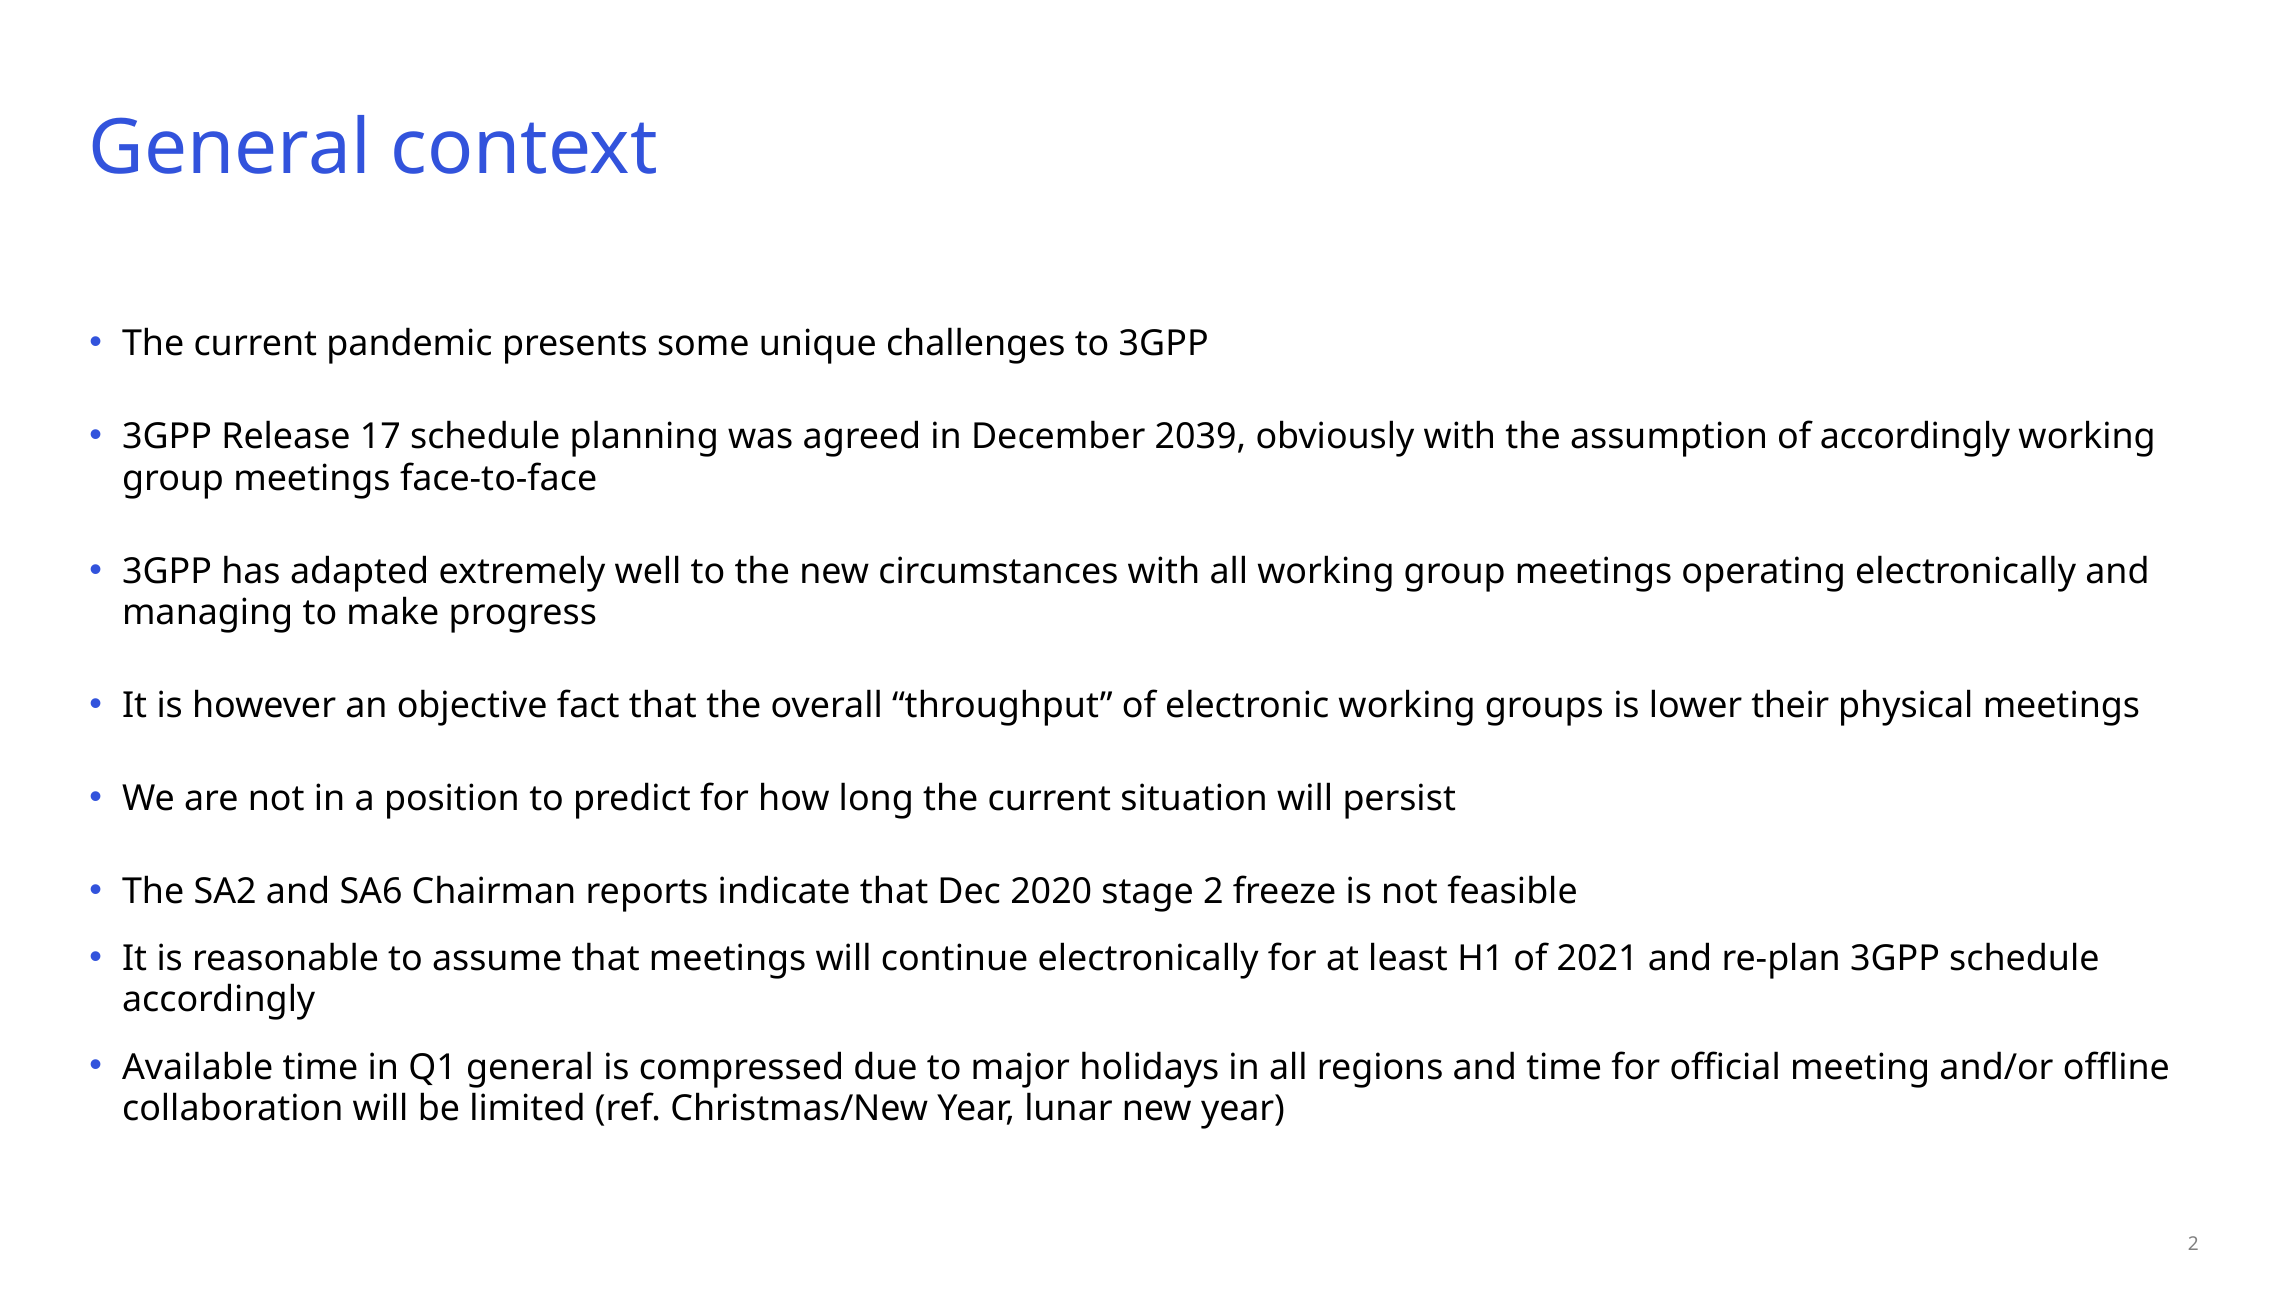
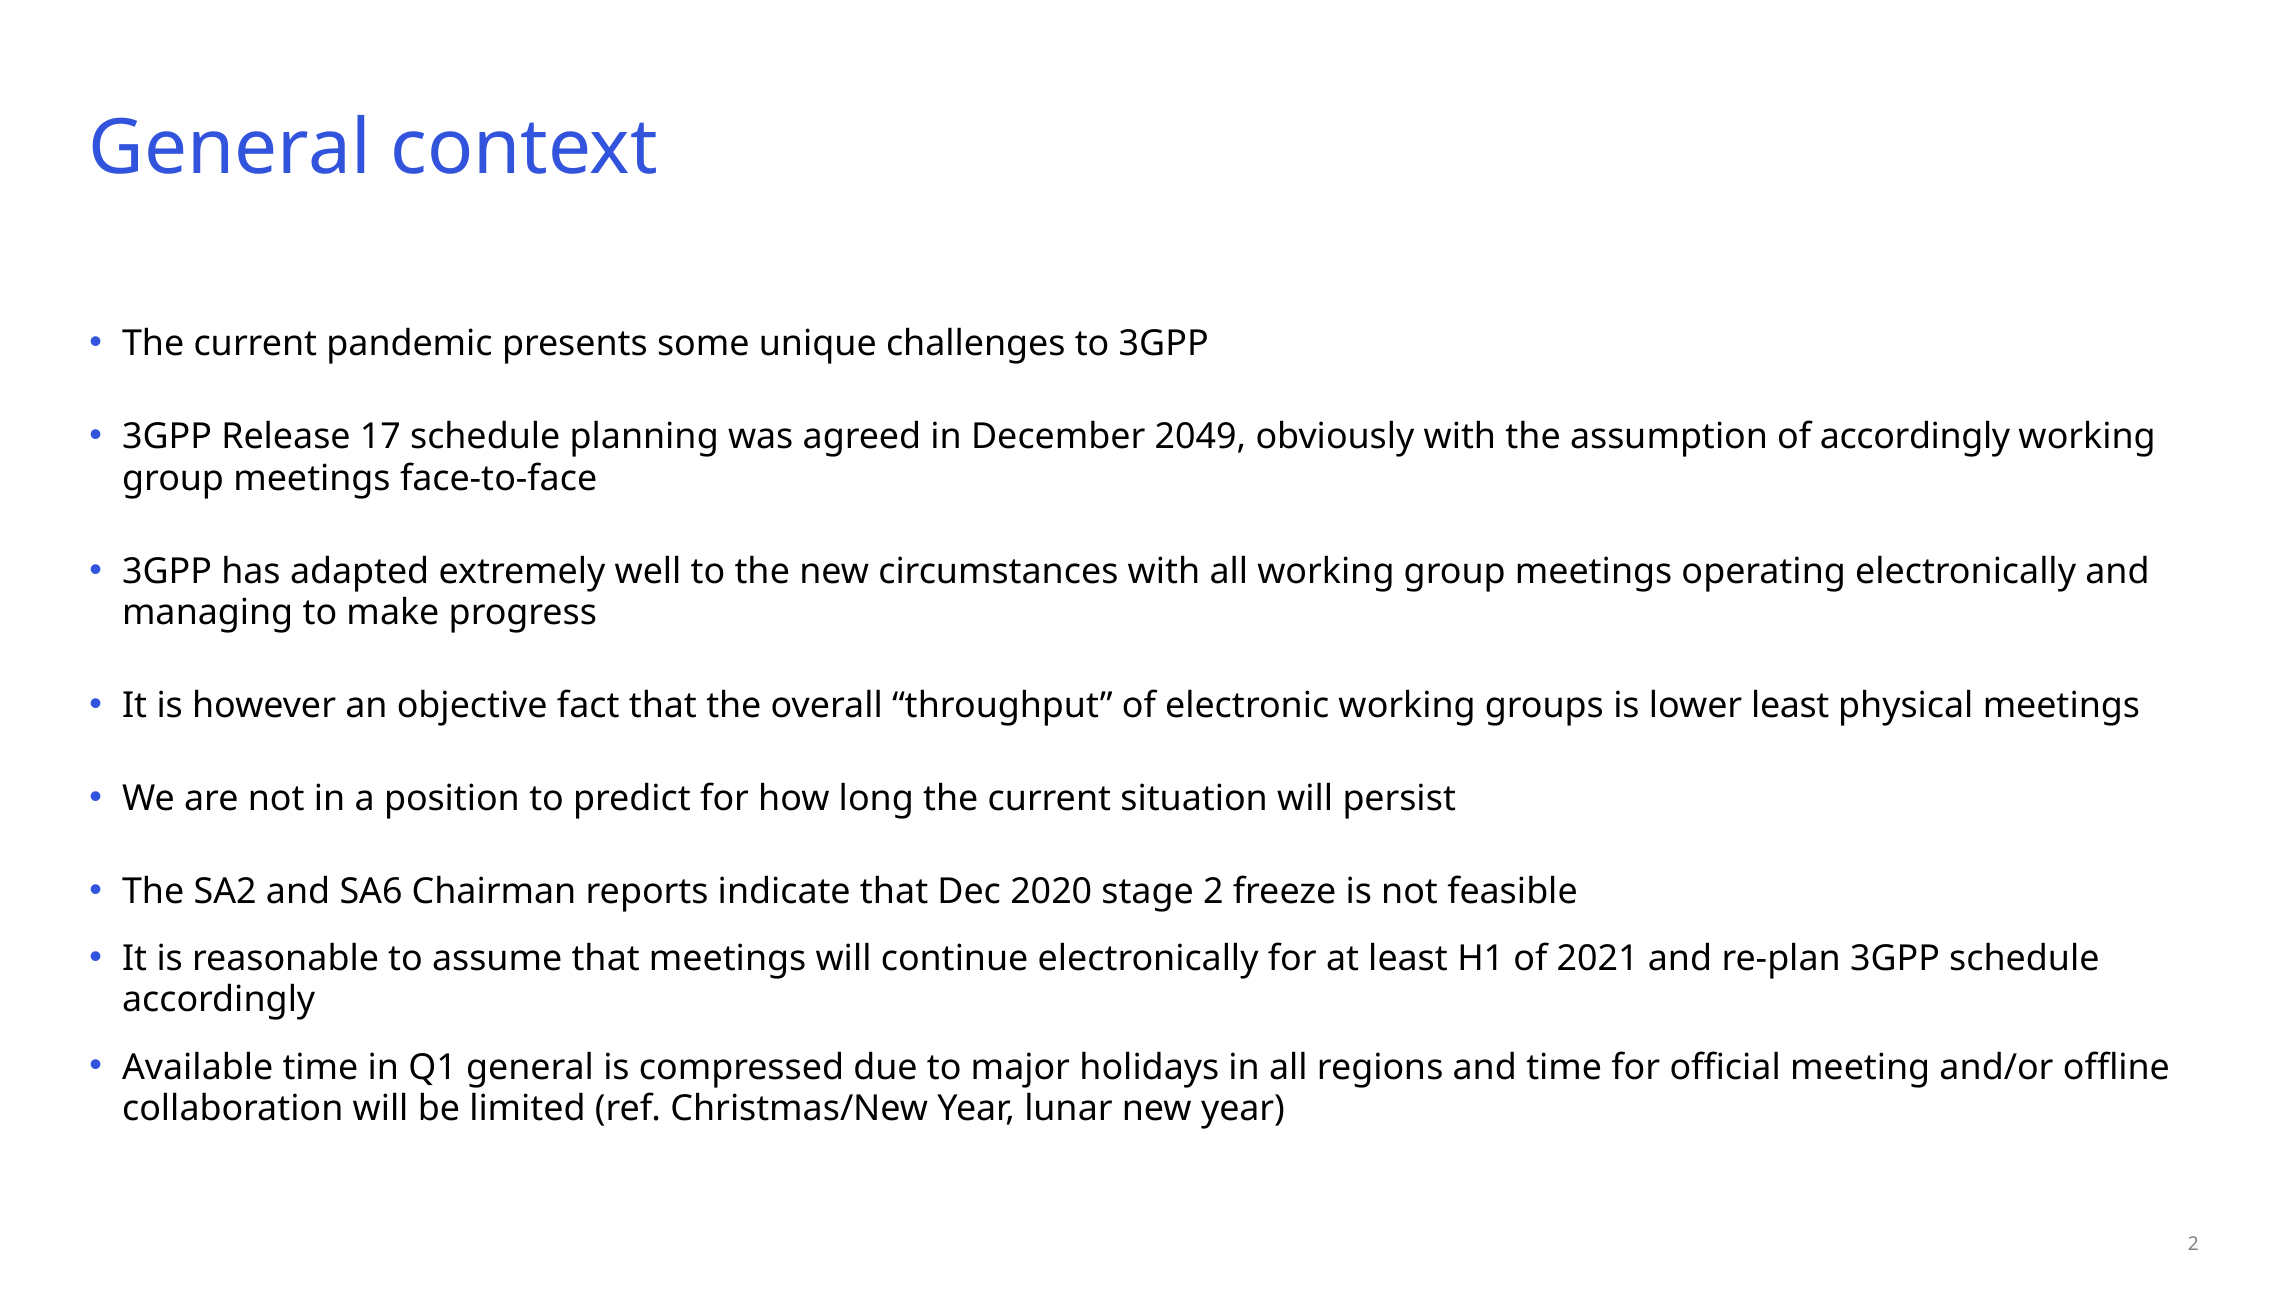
2039: 2039 -> 2049 (1200, 437)
lower their: their -> least (1790, 706)
